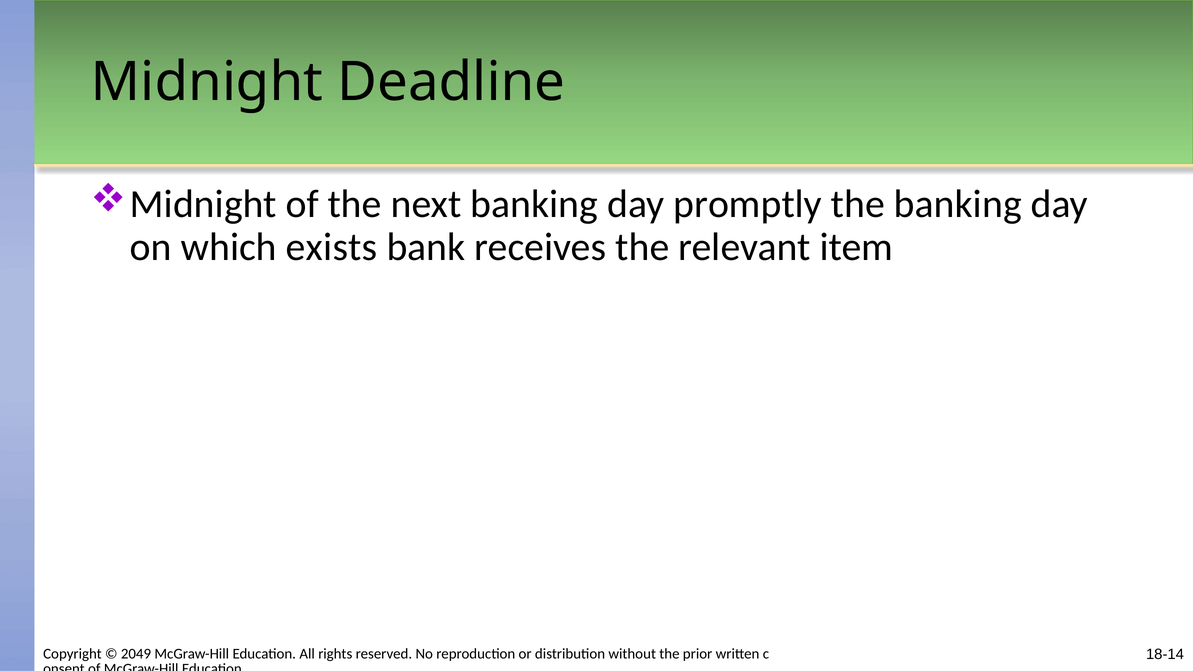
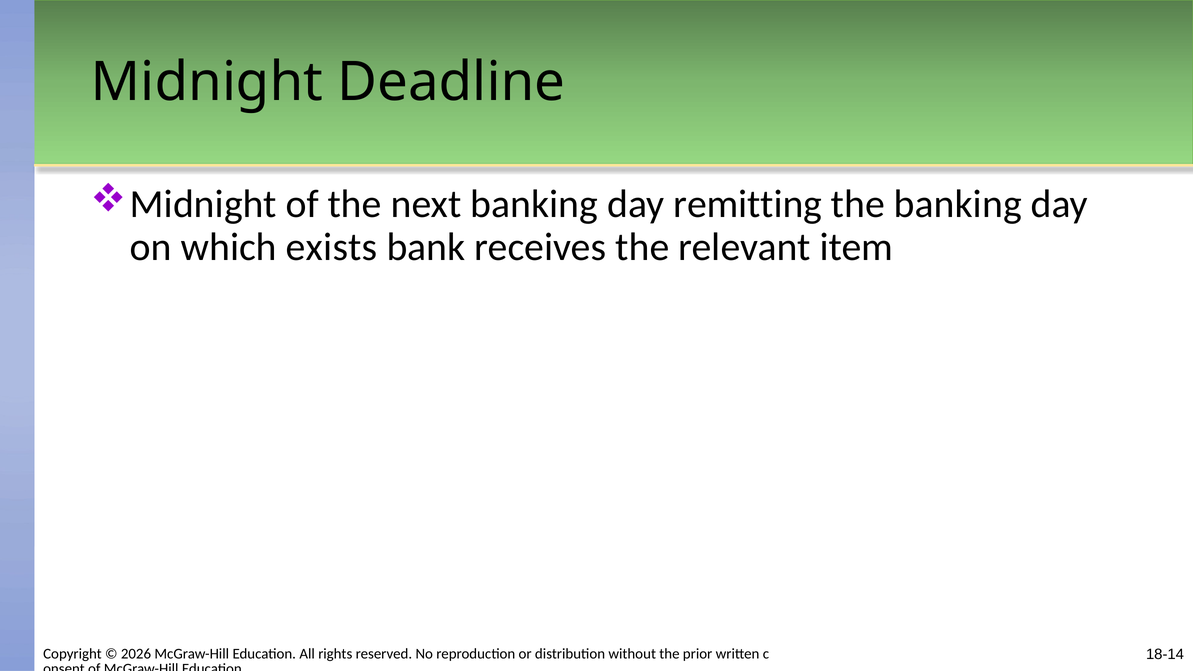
promptly: promptly -> remitting (748, 204)
2049: 2049 -> 2026 (136, 654)
